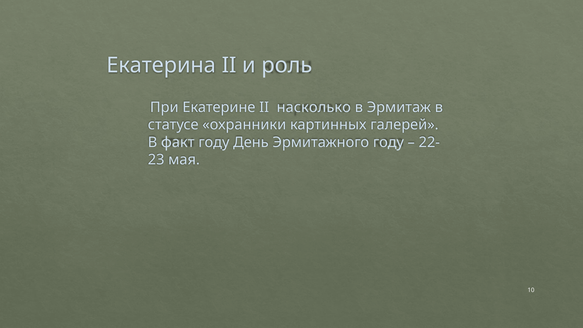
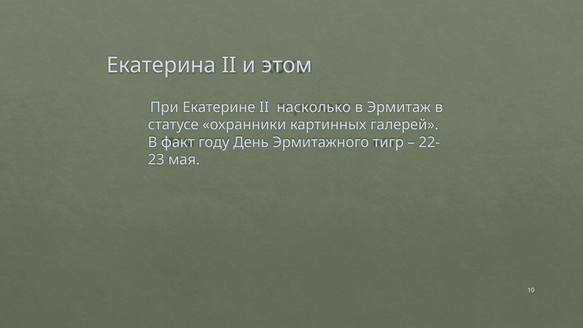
роль: роль -> этом (287, 65)
Эрмитажного году: году -> тигр (388, 142)
